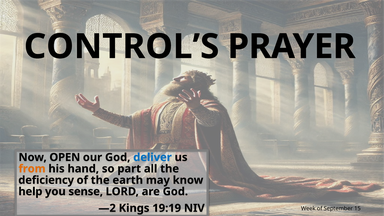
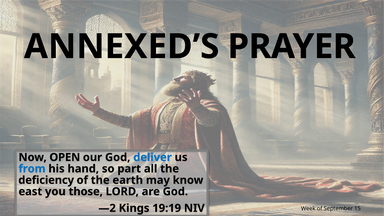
CONTROL’S: CONTROL’S -> ANNEXED’S (122, 47)
from colour: orange -> blue (32, 169)
help: help -> east (30, 192)
sense: sense -> those (86, 192)
